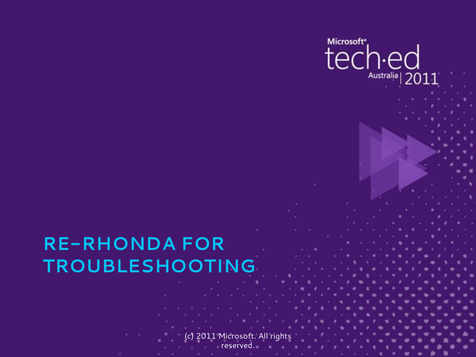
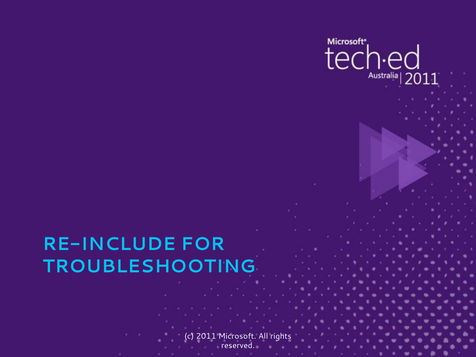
RE-RHONDA: RE-RHONDA -> RE-INCLUDE (109, 244)
